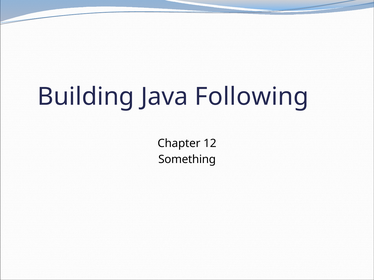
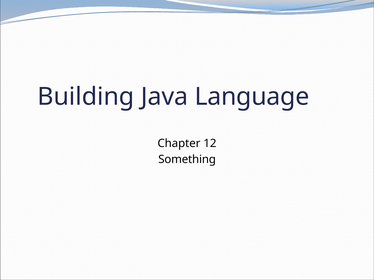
Following: Following -> Language (252, 97)
